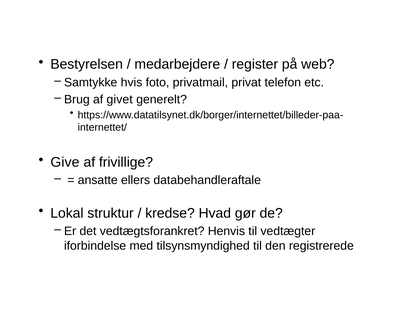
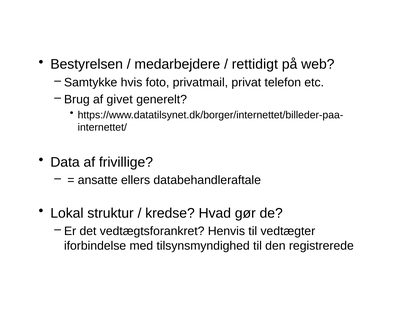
register: register -> rettidigt (255, 64)
Give: Give -> Data (65, 162)
